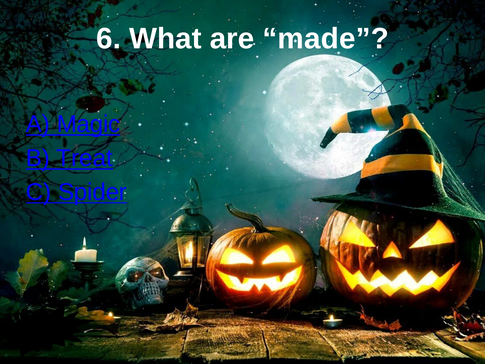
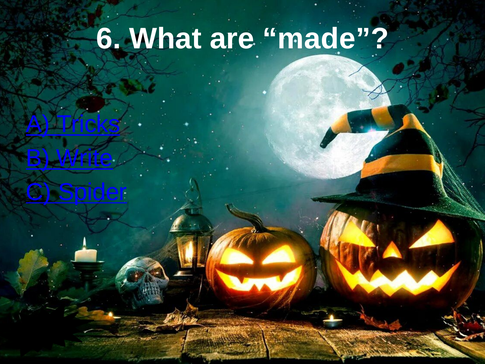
Magic: Magic -> Tricks (89, 124)
Treat: Treat -> Write (85, 158)
